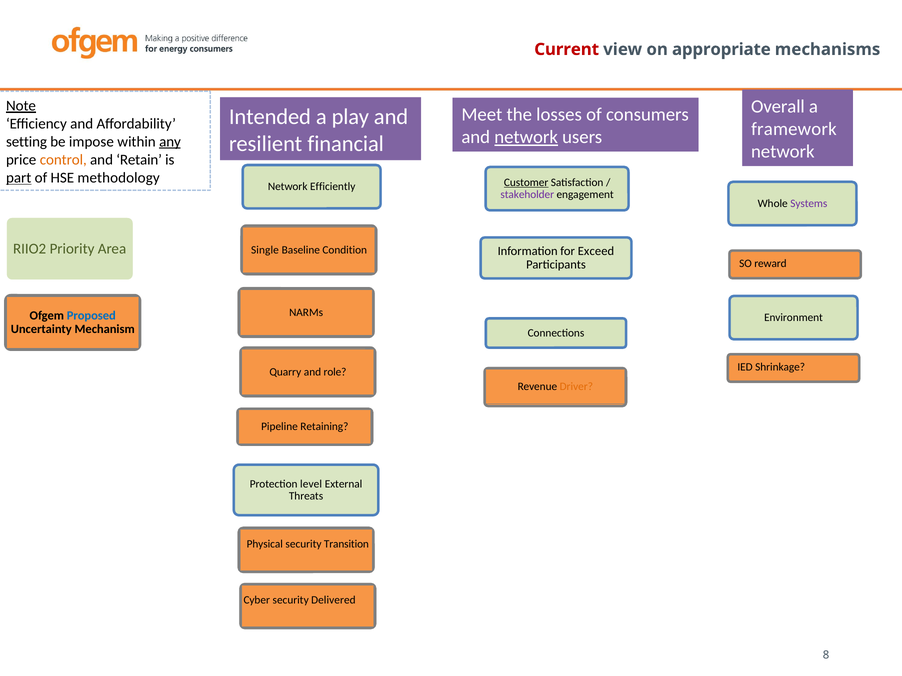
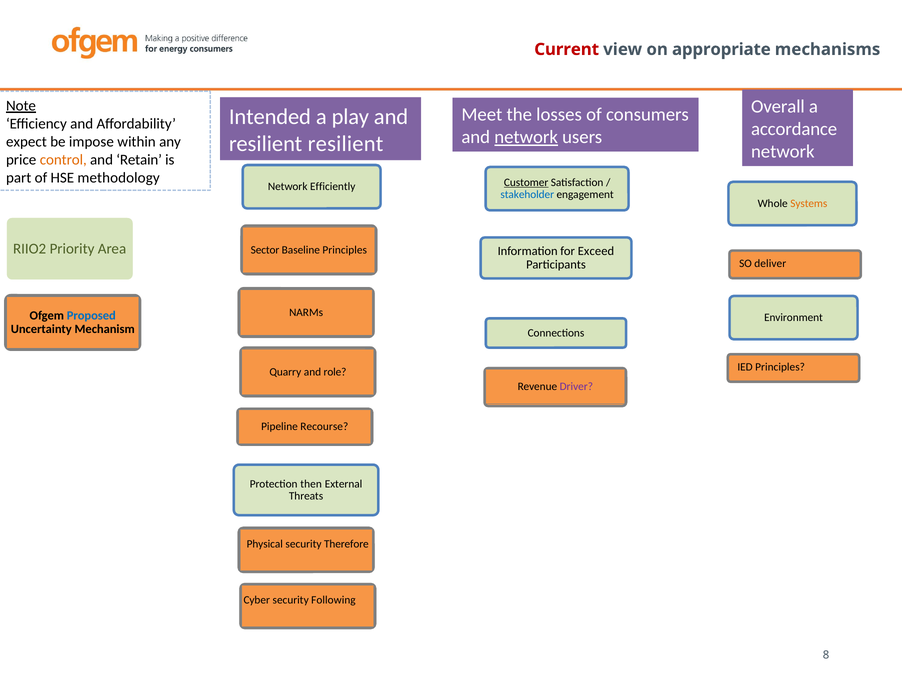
framework: framework -> accordance (794, 129)
resilient financial: financial -> resilient (346, 144)
setting: setting -> expect (26, 142)
any underline: present -> none (170, 142)
part underline: present -> none (19, 178)
stakeholder colour: purple -> blue (527, 195)
Systems colour: purple -> orange (809, 204)
Single: Single -> Sector (265, 250)
Baseline Condition: Condition -> Principles (345, 250)
reward: reward -> deliver (770, 264)
IED Shrinkage: Shrinkage -> Principles (780, 367)
Driver colour: orange -> purple (576, 387)
Retaining: Retaining -> Recourse (324, 427)
level: level -> then (311, 484)
Transition: Transition -> Therefore (346, 544)
Delivered: Delivered -> Following (333, 601)
